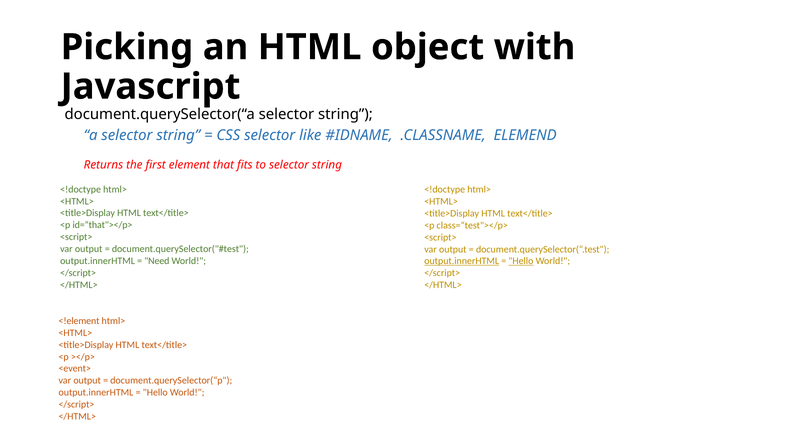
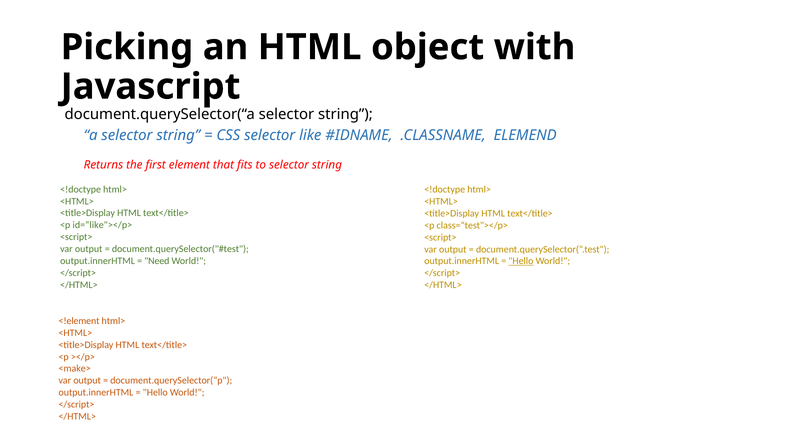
id=“that"></p>: id=“that"></p> -> id=“like"></p> (102, 225)
output.innerHTML underline: present -> none (462, 261)
<event>: <event> -> <make> (75, 369)
